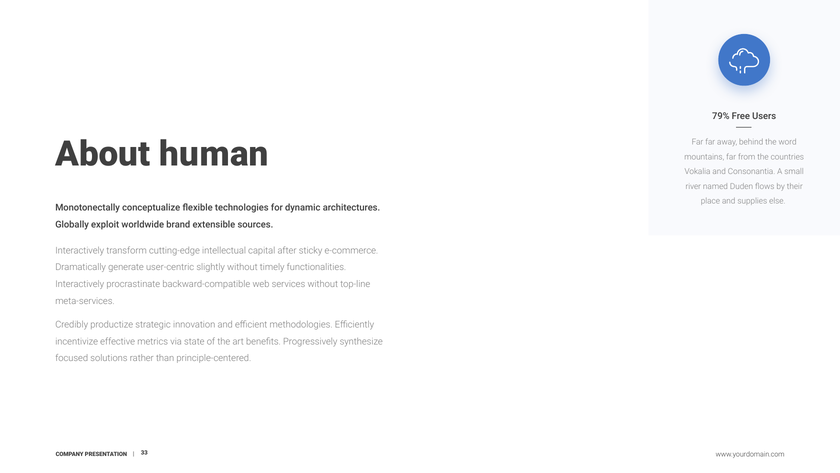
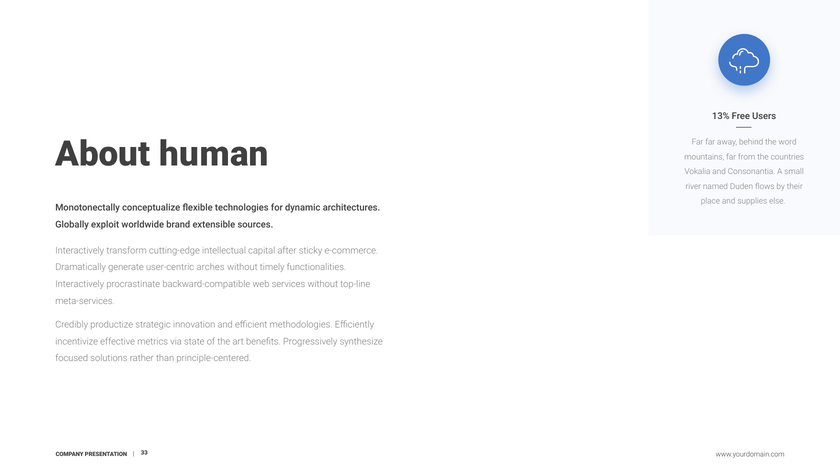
79%: 79% -> 13% (721, 116)
slightly: slightly -> arches (211, 267)
